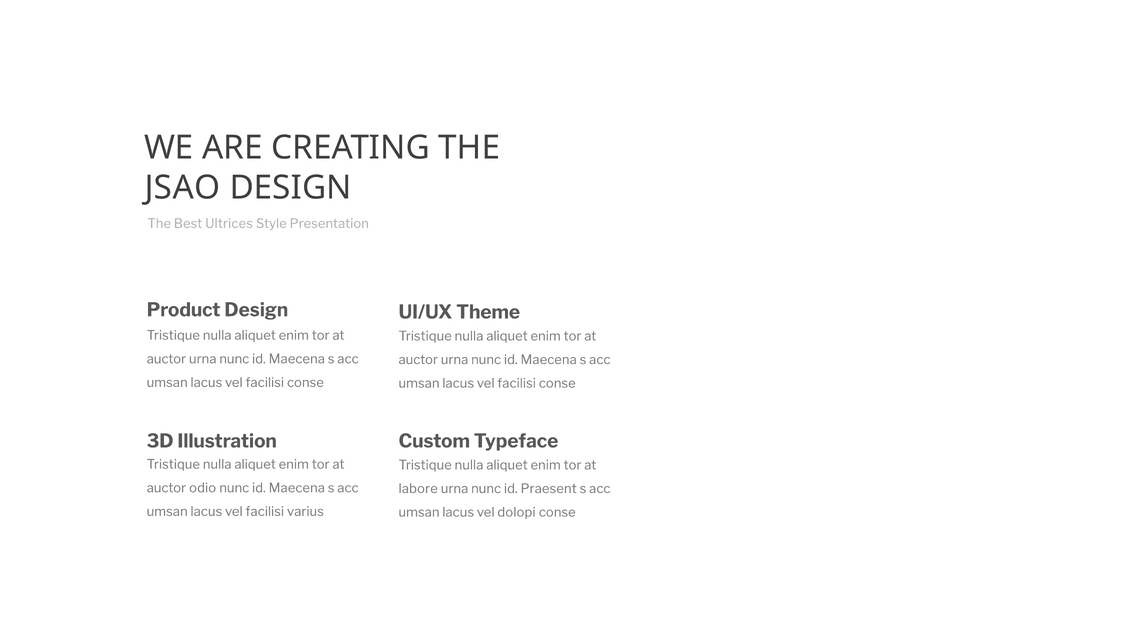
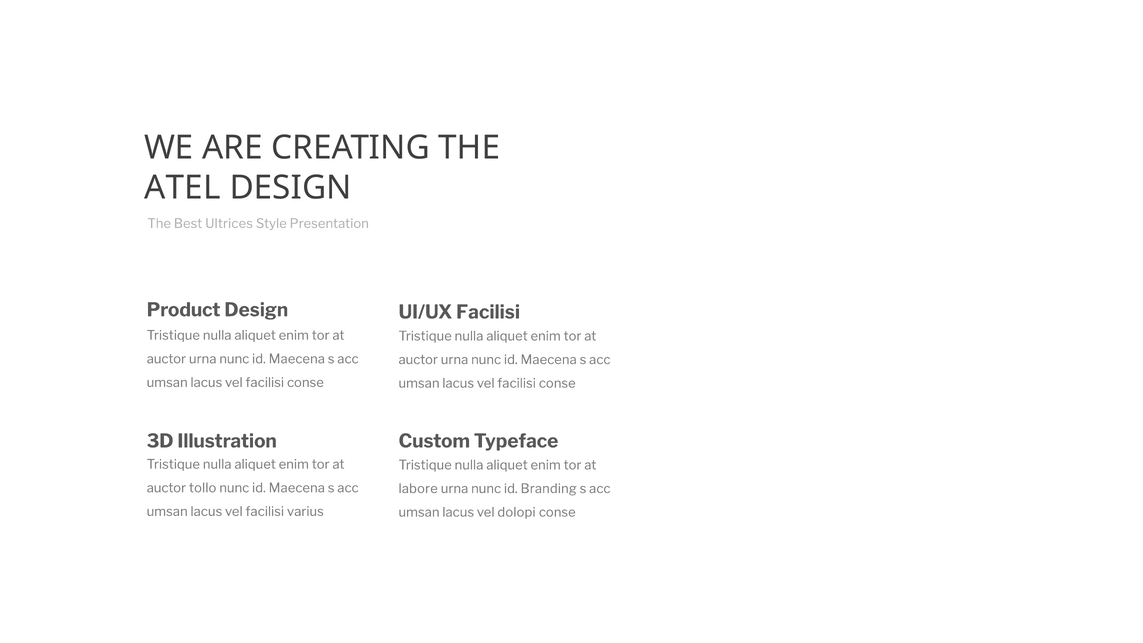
JSAO: JSAO -> ATEL (182, 188)
UI/UX Theme: Theme -> Facilisi (488, 312)
odio: odio -> tollo (203, 488)
Praesent: Praesent -> Branding (549, 489)
